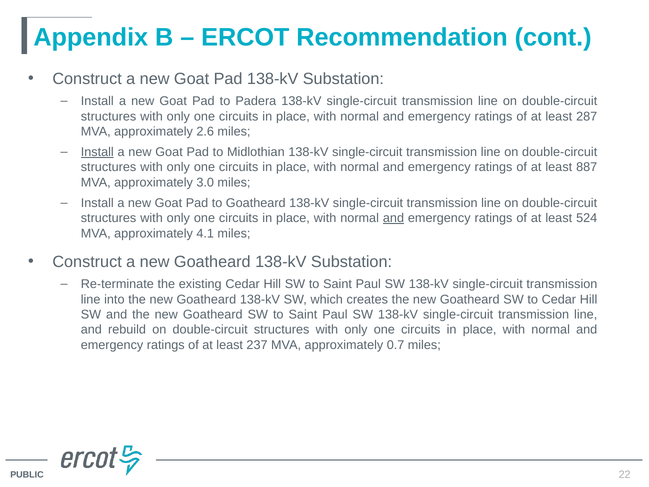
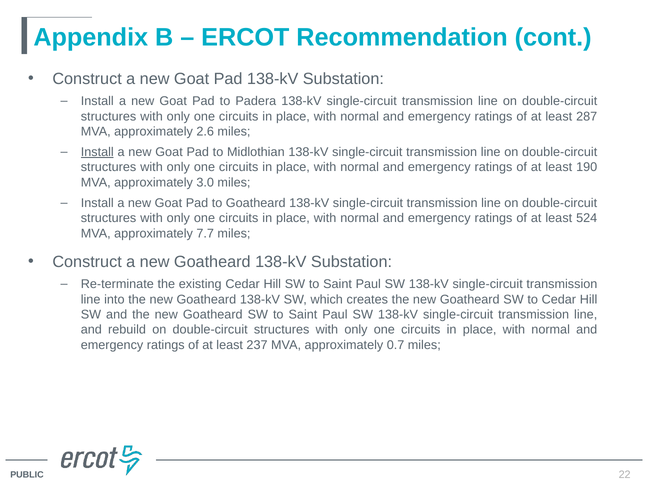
887: 887 -> 190 (587, 167)
and underline: present -> none (394, 218)
4.1: 4.1 -> 7.7 (205, 233)
